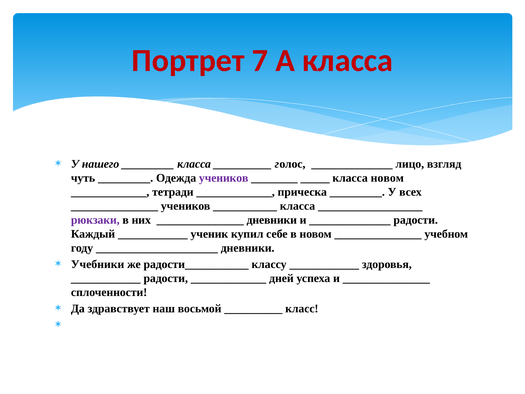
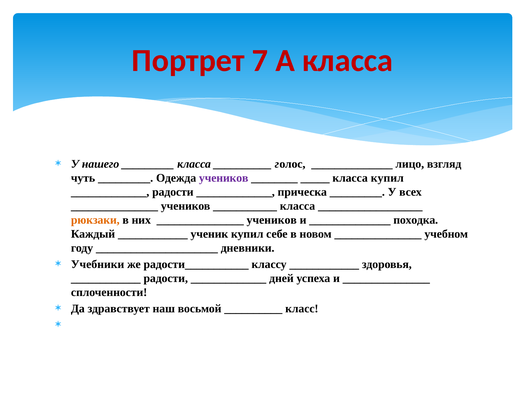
класса новом: новом -> купил (387, 178)
тетради: тетради -> радости (173, 192)
рюкзаки colour: purple -> orange (95, 220)
дневники: дневники -> учеников (272, 220)
радости: радости -> походка (416, 220)
